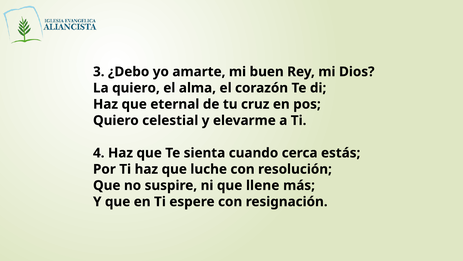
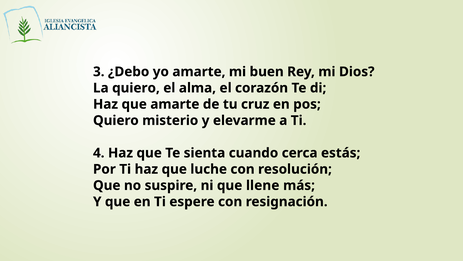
que eternal: eternal -> amarte (175, 104)
celestial: celestial -> misterio (170, 120)
